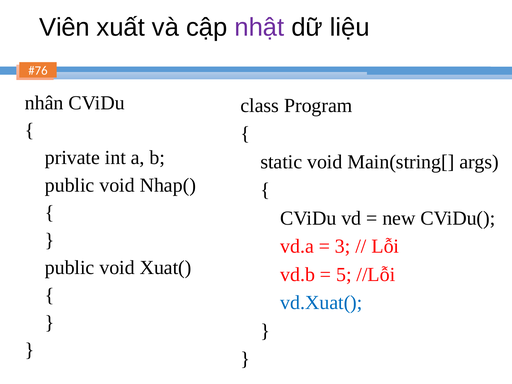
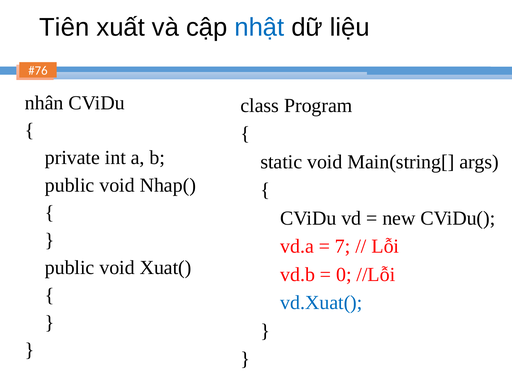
Viên: Viên -> Tiên (64, 27)
nhật colour: purple -> blue (259, 27)
3: 3 -> 7 (343, 246)
5: 5 -> 0 (344, 275)
